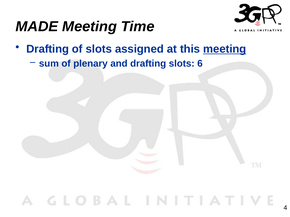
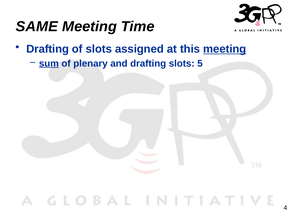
MADE: MADE -> SAME (37, 27)
sum underline: none -> present (49, 64)
6: 6 -> 5 (200, 64)
